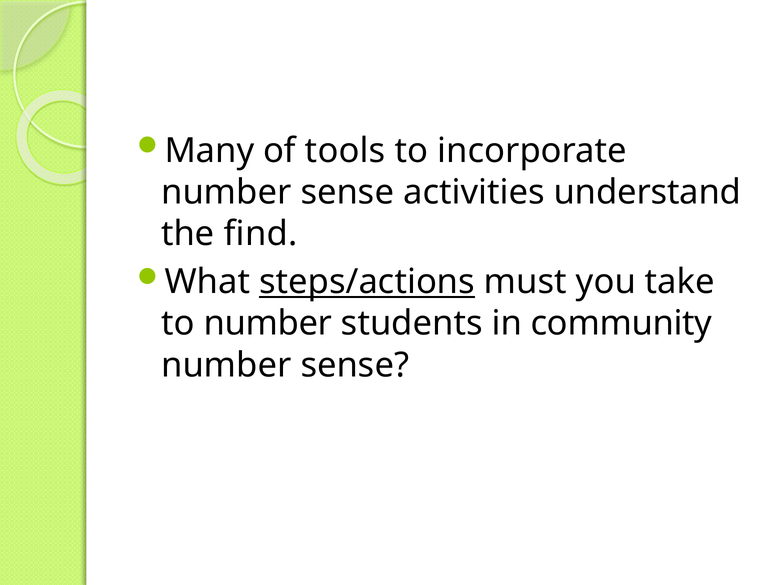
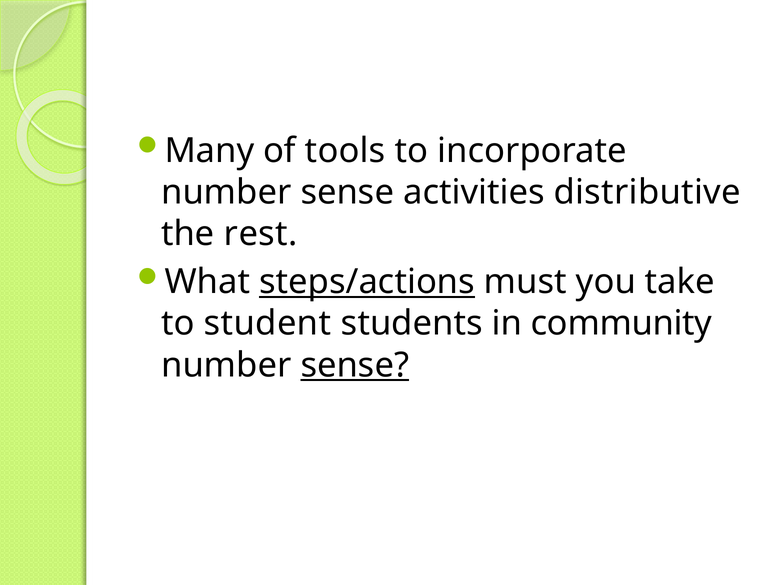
understand: understand -> distributive (647, 192)
find: find -> rest (261, 233)
to number: number -> student (268, 323)
sense underline: none -> present (355, 365)
